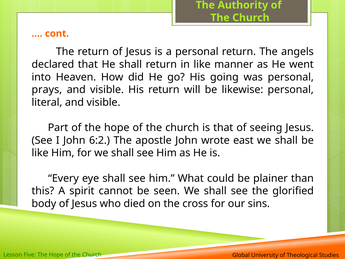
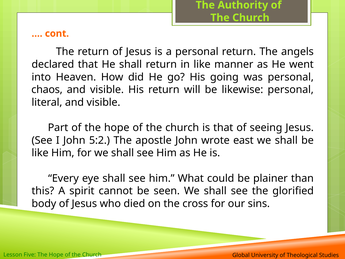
prays: prays -> chaos (47, 90)
6:2: 6:2 -> 5:2 (99, 140)
